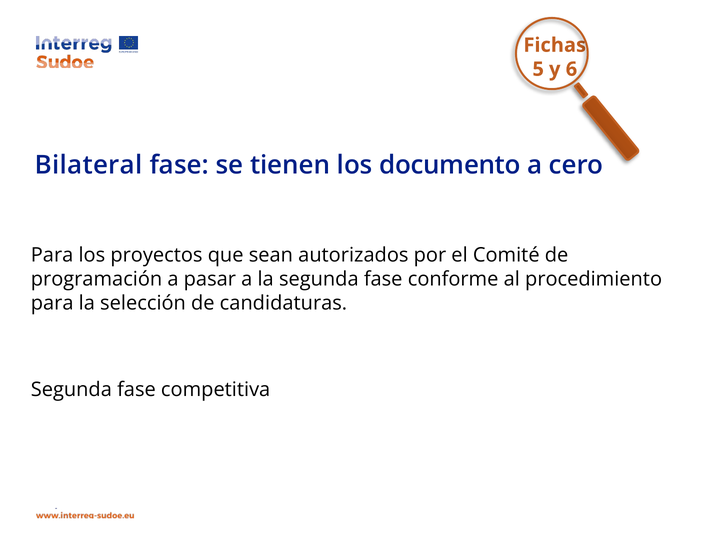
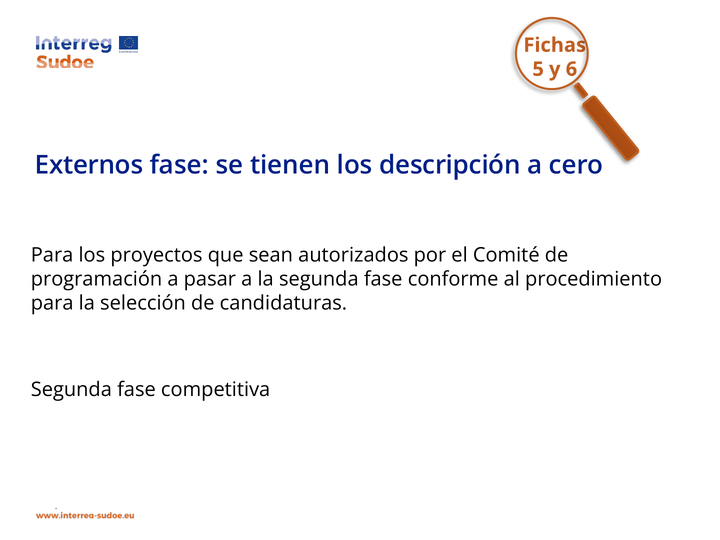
Bilateral: Bilateral -> Externos (89, 165)
documento: documento -> descripción (450, 165)
